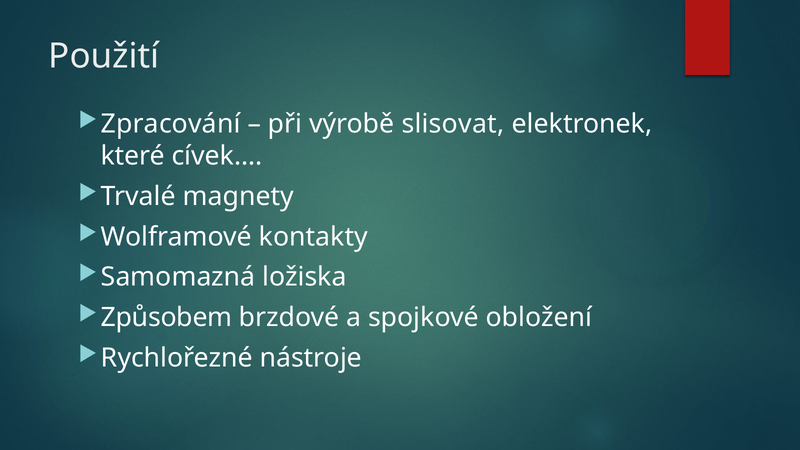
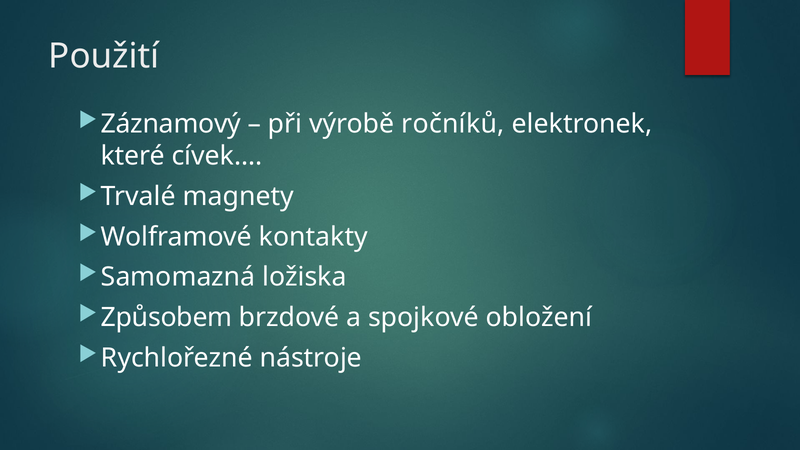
Zpracování: Zpracování -> Záznamový (171, 124)
slisovat: slisovat -> ročníků (453, 124)
